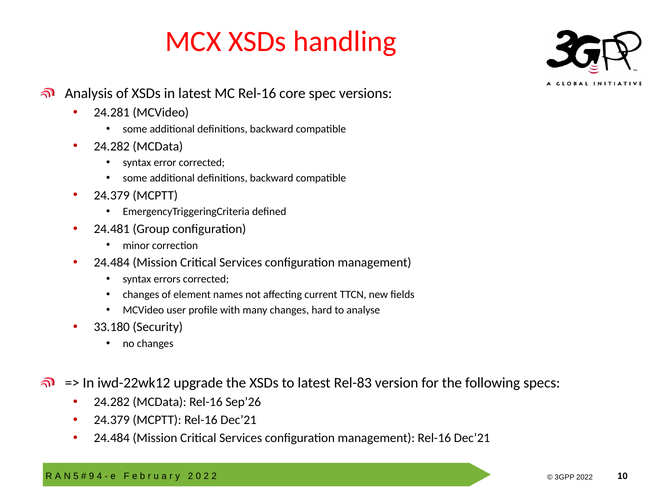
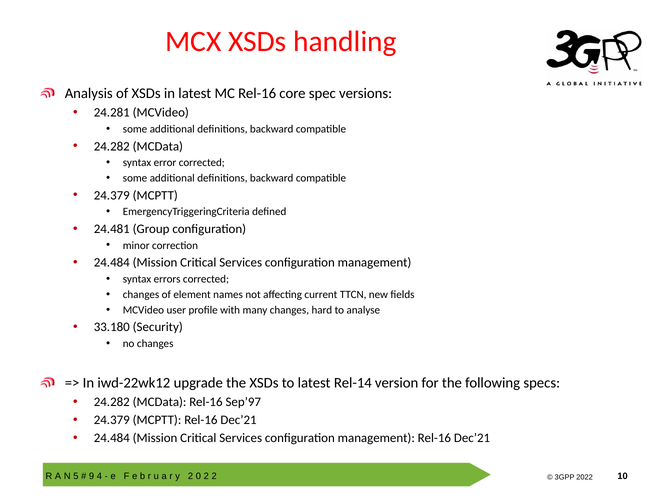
Rel-83: Rel-83 -> Rel-14 (353, 383)
Sep’26: Sep’26 -> Sep’97 (243, 402)
